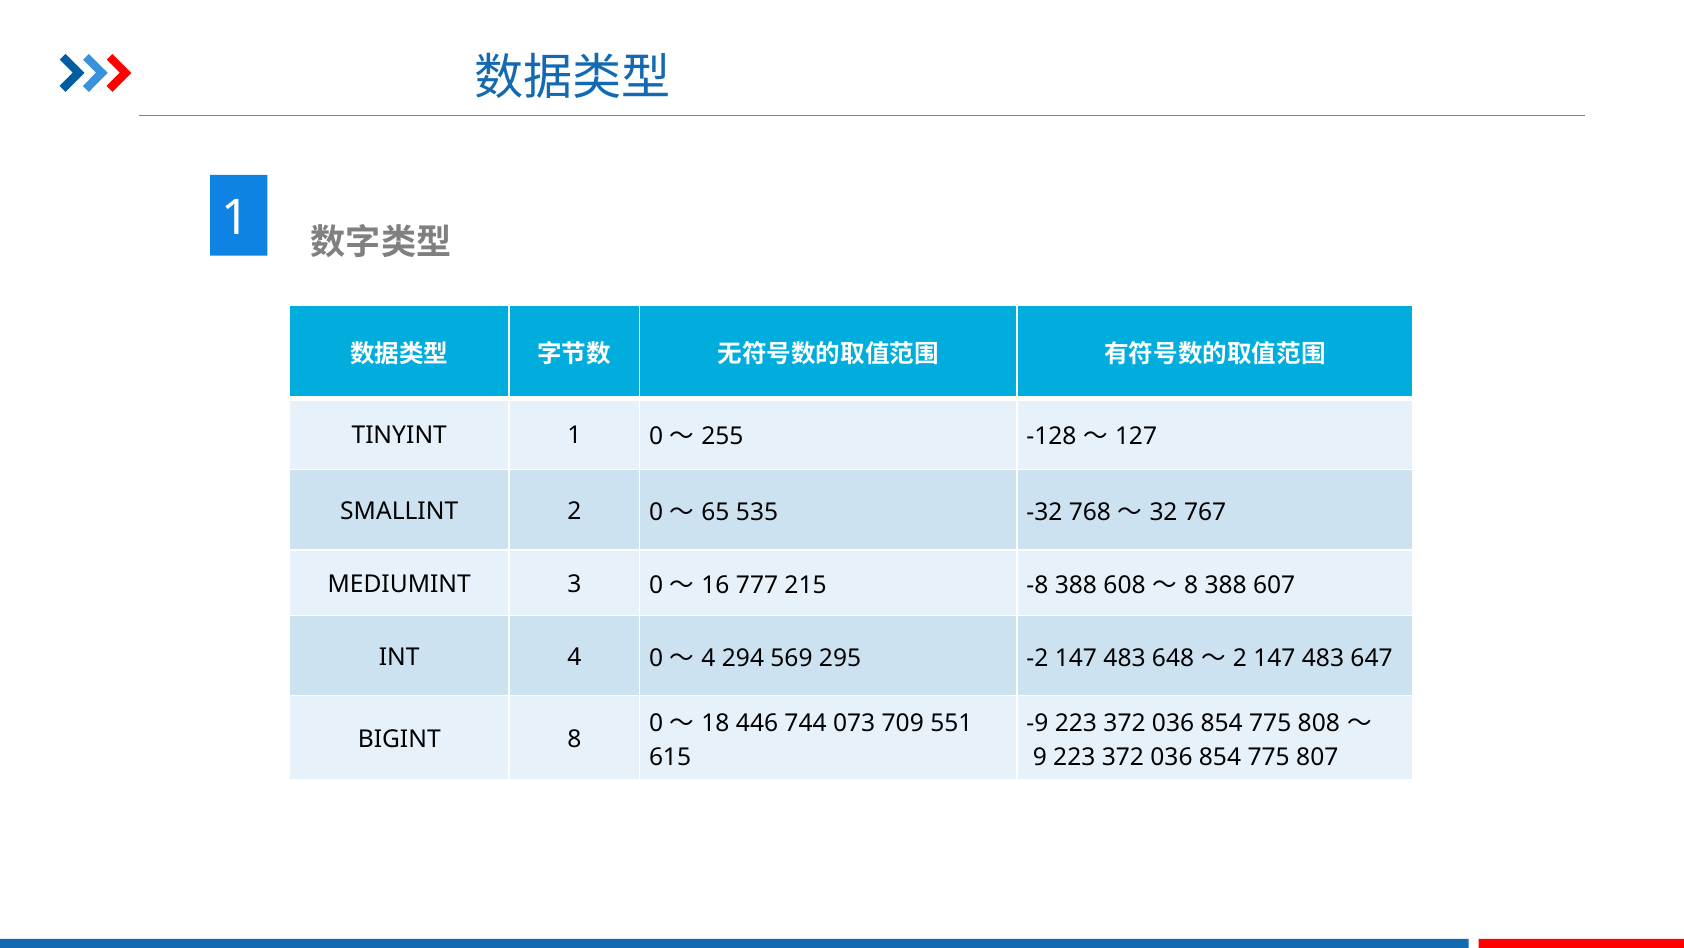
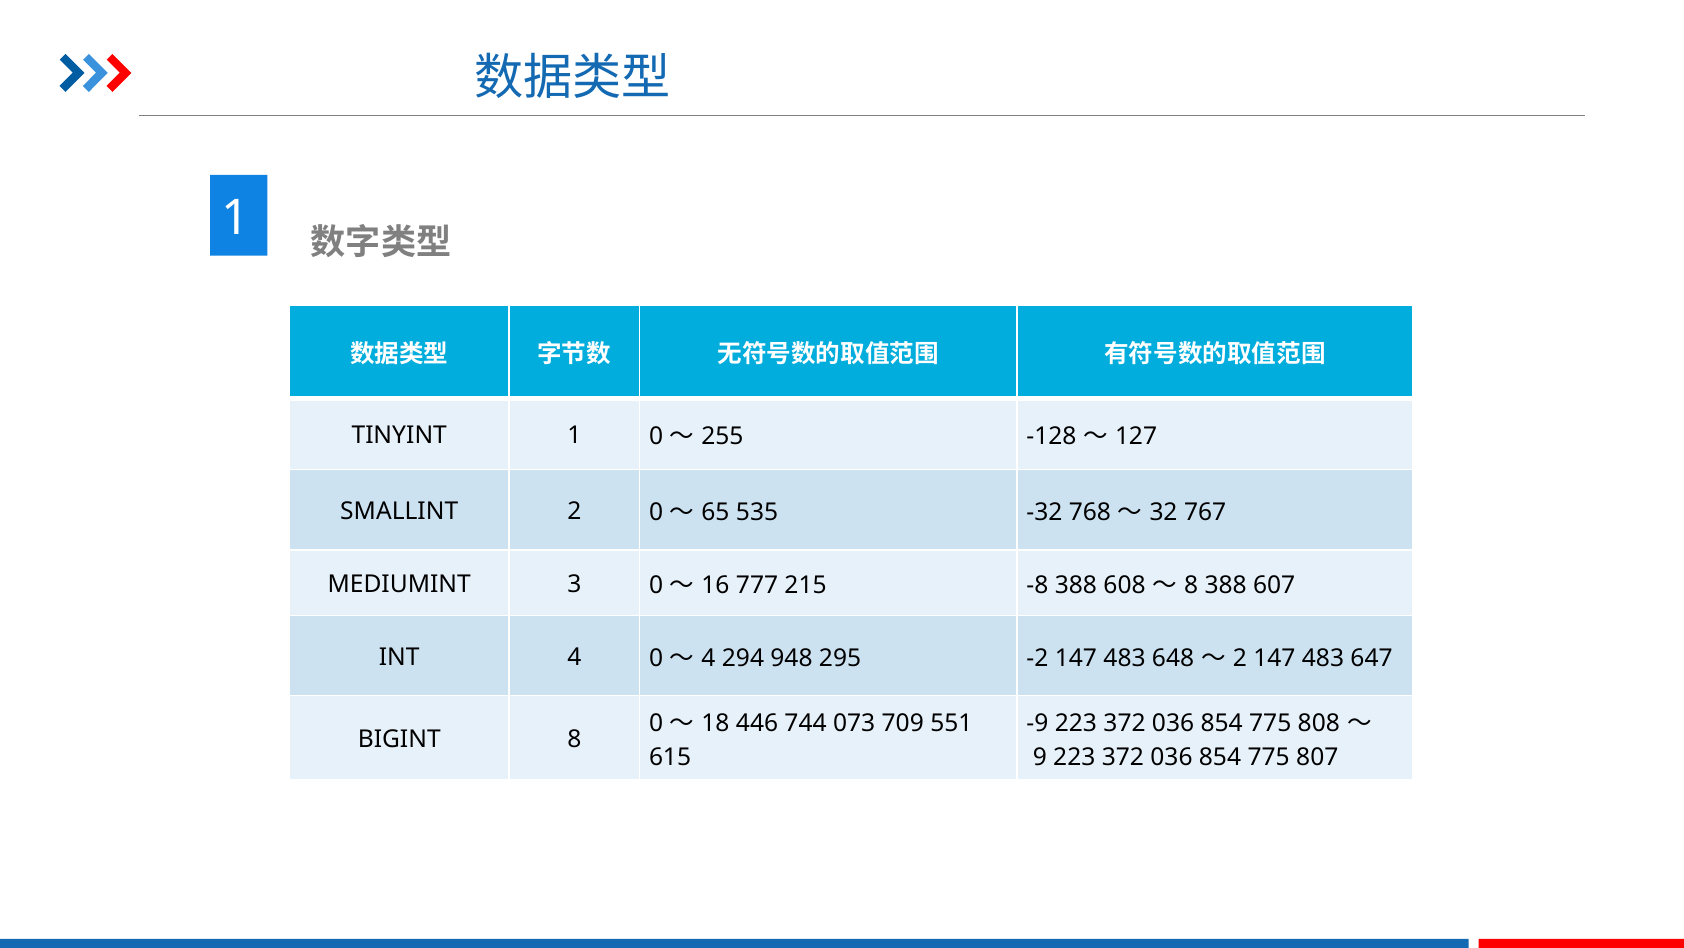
569: 569 -> 948 (792, 658)
